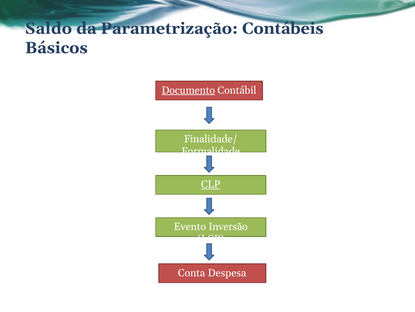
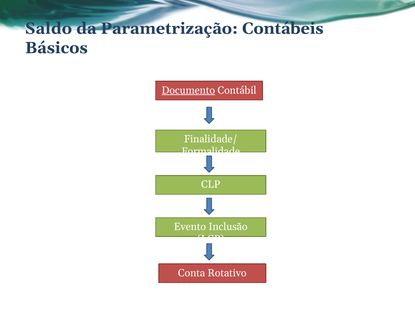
CLP underline: present -> none (211, 184)
Inversão: Inversão -> Inclusão (228, 226)
Despesa: Despesa -> Rotativo (227, 272)
